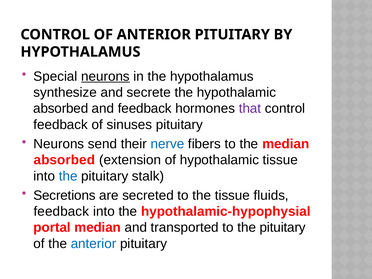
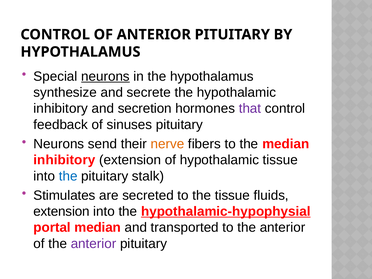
absorbed: absorbed -> inhibitory (61, 109)
and feedback: feedback -> secretion (145, 109)
nerve colour: blue -> orange (167, 144)
absorbed: absorbed -> inhibitory (64, 160)
Secretions: Secretions -> Stimulates (64, 195)
feedback: feedback -> extension (61, 211)
hypothalamic-hypophysial underline: none -> present (226, 211)
to the pituitary: pituitary -> anterior (283, 228)
anterior colour: blue -> purple (94, 244)
